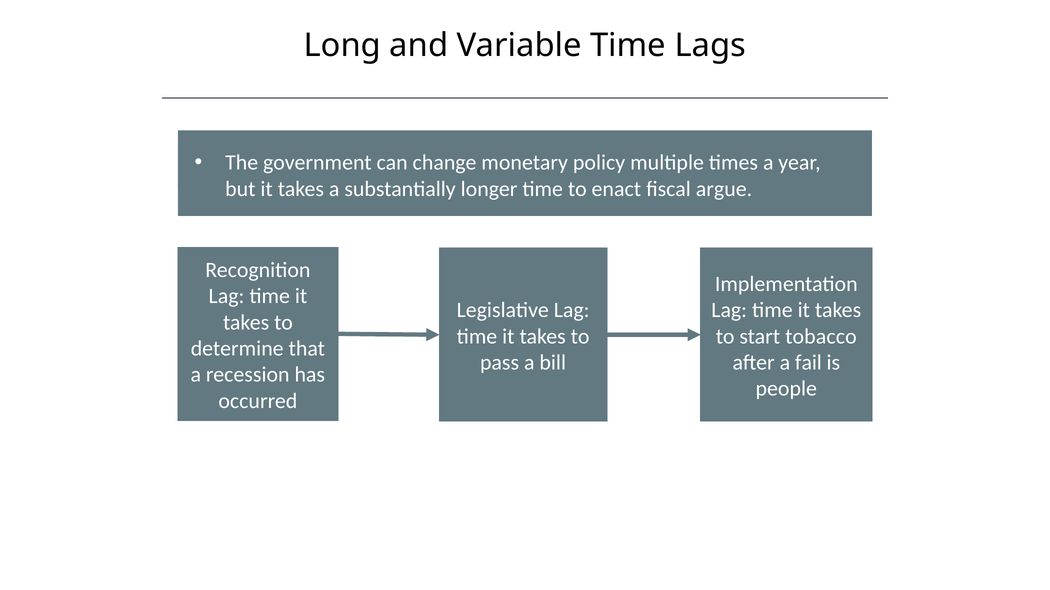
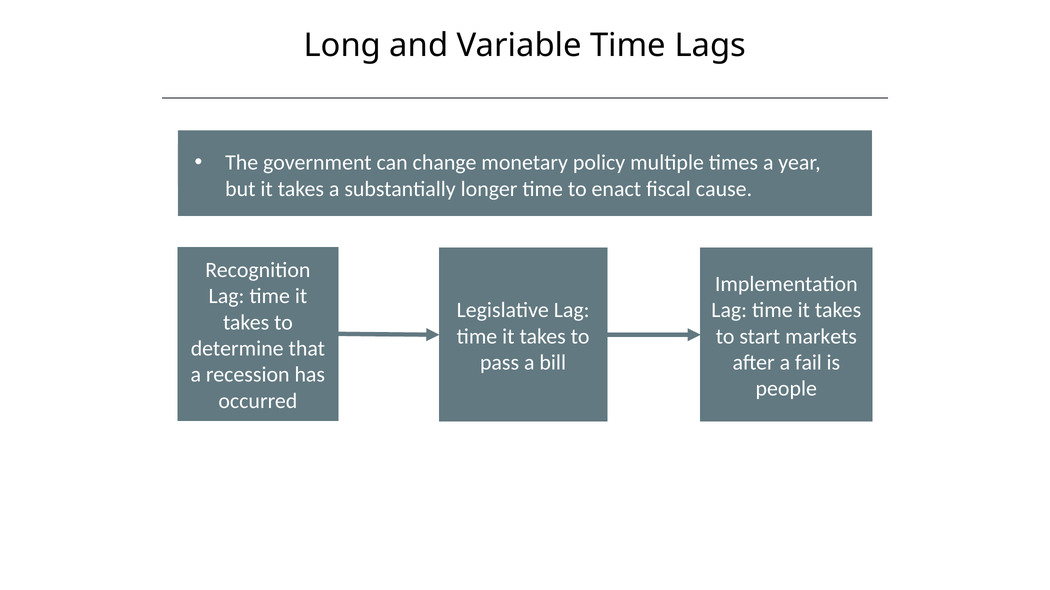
argue: argue -> cause (724, 189)
tobacco: tobacco -> markets (821, 337)
